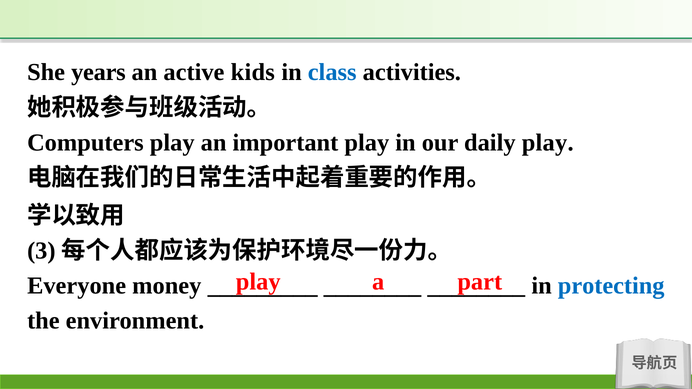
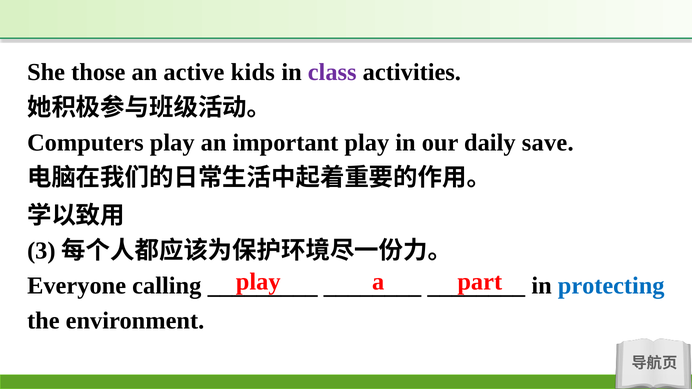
years: years -> those (98, 72)
class colour: blue -> purple (332, 72)
daily play: play -> save (548, 143)
money: money -> calling (167, 286)
